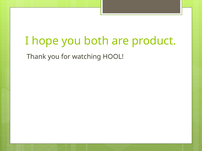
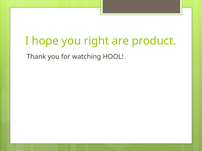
both: both -> right (96, 41)
